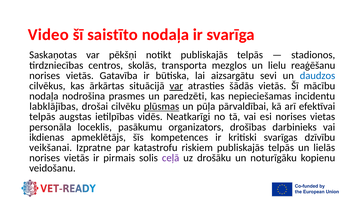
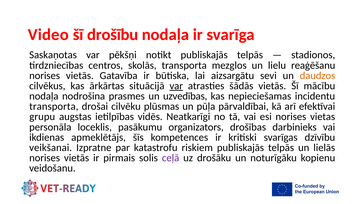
saistīto: saistīto -> drošību (113, 35)
daudzos colour: blue -> orange (318, 76)
paredzēti: paredzēti -> uzvedības (185, 96)
labklājības: labklājības -> transporta (54, 107)
plūsmas underline: present -> none (162, 107)
telpās: telpās -> grupu (42, 117)
